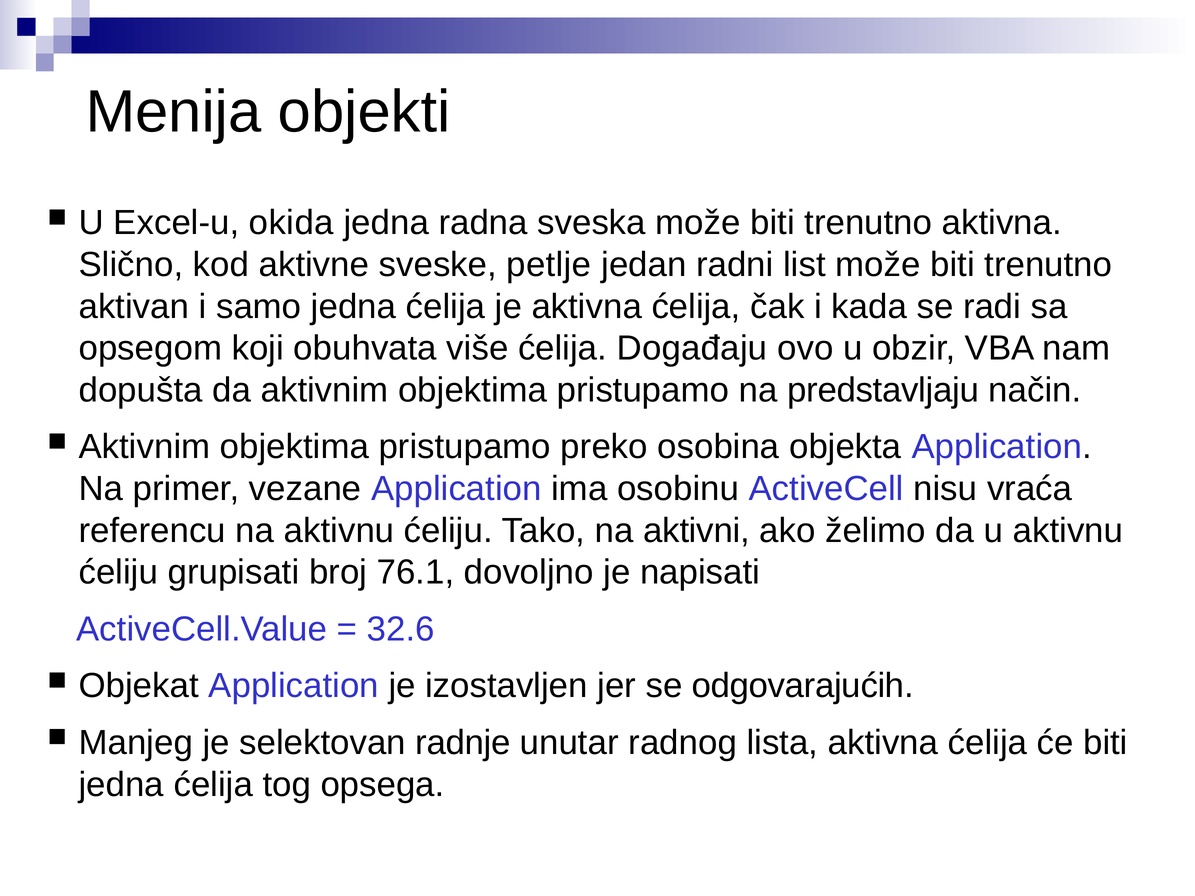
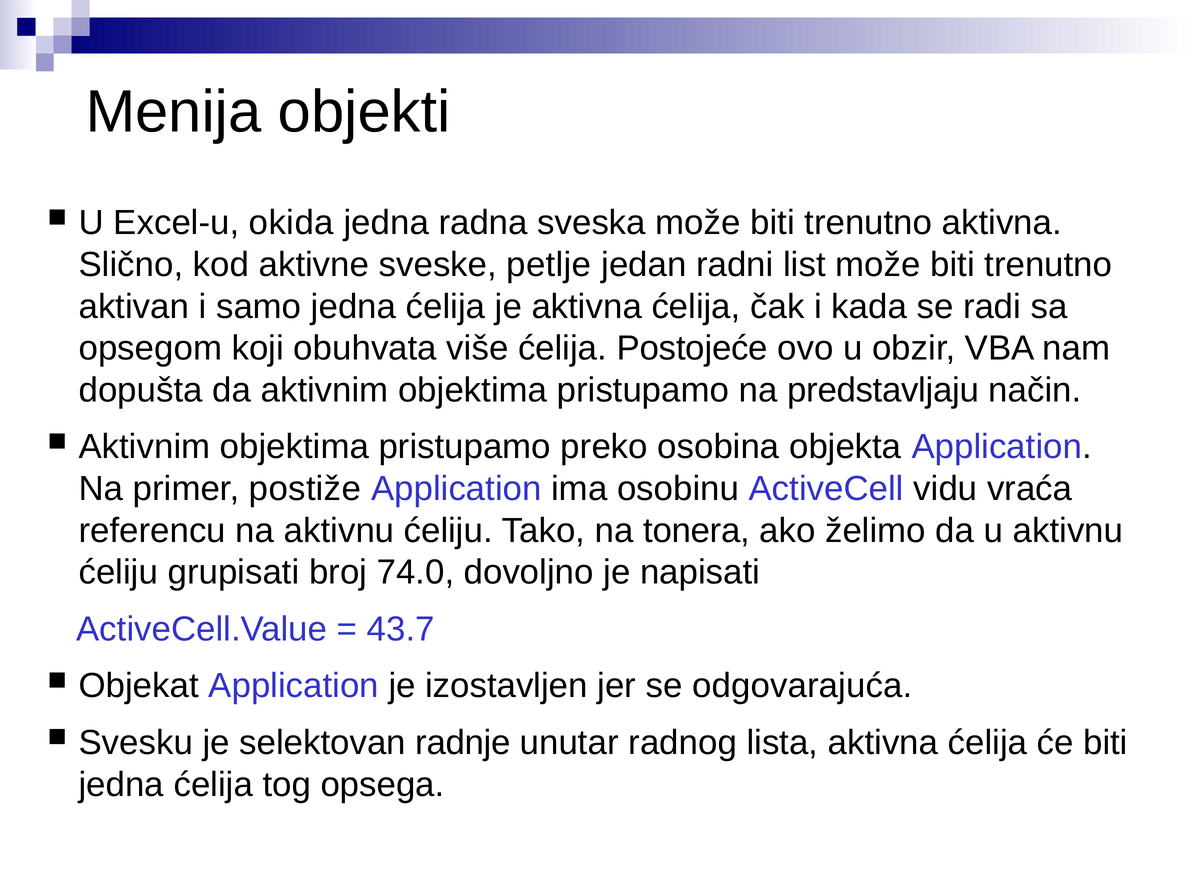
Događaju: Događaju -> Postojeće (692, 348)
vezane: vezane -> postiže (305, 489)
nisu: nisu -> vidu (945, 489)
aktivni: aktivni -> tonera (697, 531)
76.1: 76.1 -> 74.0 (415, 573)
32.6: 32.6 -> 43.7 (401, 629)
odgovarajućih: odgovarajućih -> odgovarajuća (802, 686)
Manjeg: Manjeg -> Svesku (136, 743)
